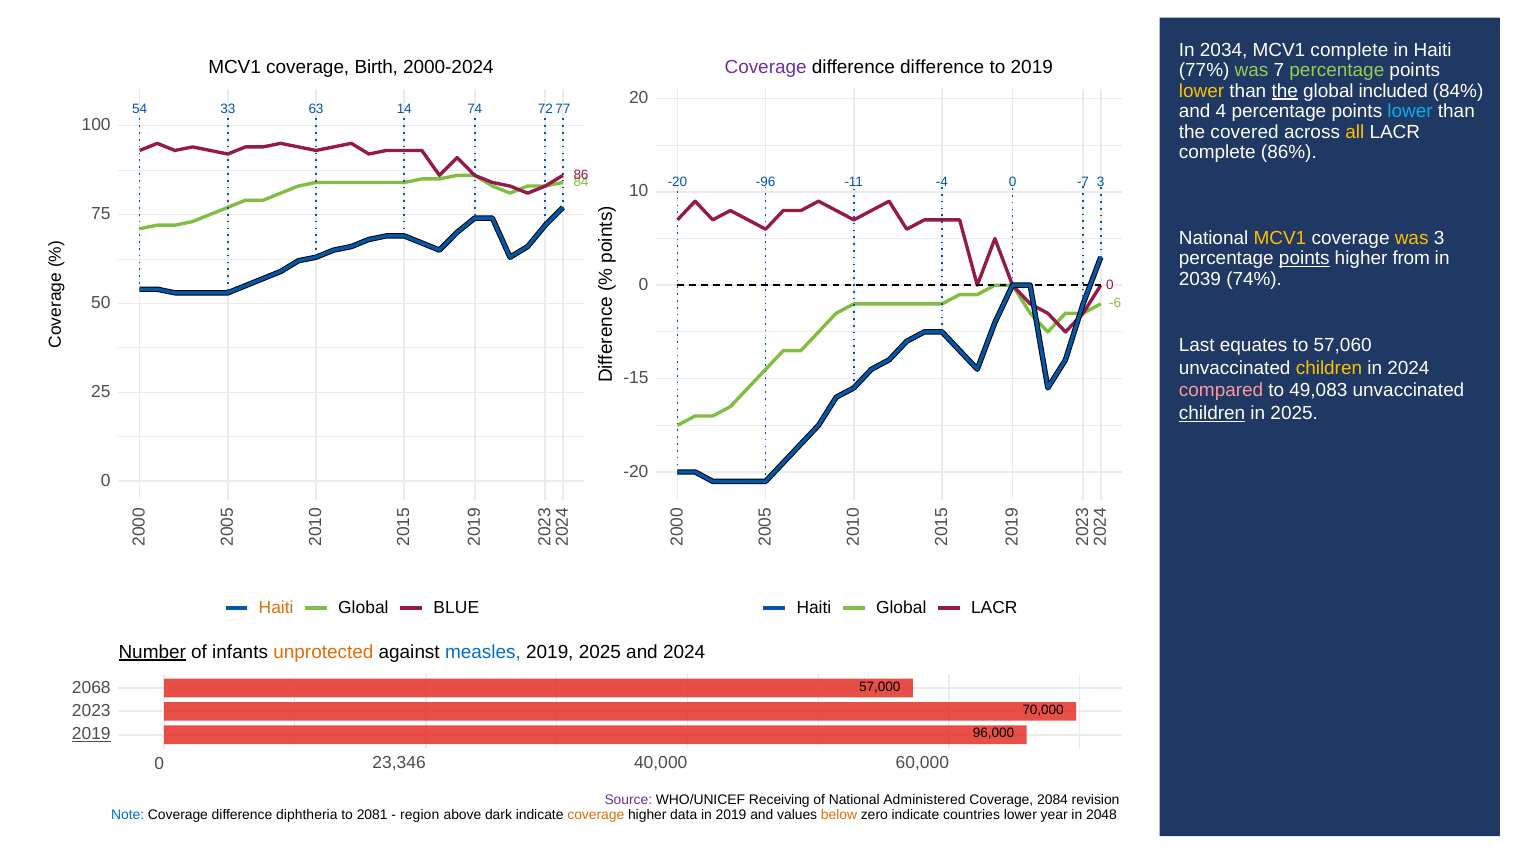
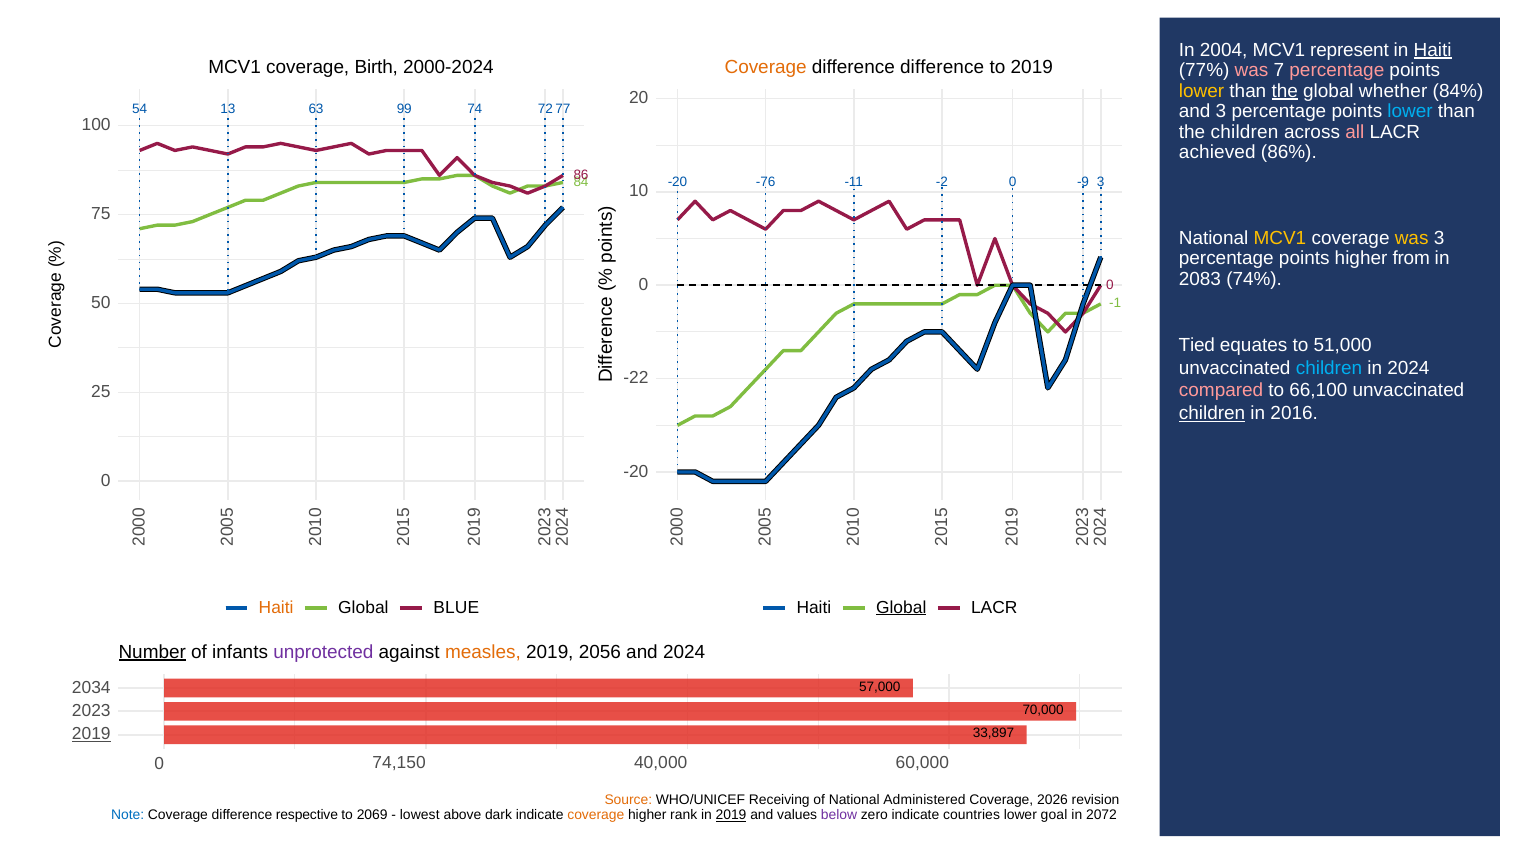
2034: 2034 -> 2004 (1224, 50)
MCV1 complete: complete -> represent (1350, 50)
Haiti underline: none -> present (1433, 50)
Coverage colour: purple -> orange (766, 67)
was colour: light green -> pink (1252, 70)
percentage colour: light green -> pink (1337, 70)
included: included -> whether (1393, 91)
33: 33 -> 13 (228, 109)
14: 14 -> 99 (404, 109)
and 4: 4 -> 3 (1221, 111)
the covered: covered -> children (1245, 132)
all colour: yellow -> pink (1355, 132)
complete: complete -> achieved (1217, 152)
-96: -96 -> -76 (766, 182)
-4: -4 -> -2 (942, 182)
-7: -7 -> -9 (1083, 182)
points underline: present -> none (1304, 259)
2039: 2039 -> 2083 (1200, 279)
-6: -6 -> -1 (1115, 304)
Last: Last -> Tied (1197, 345)
57,060: 57,060 -> 51,000 (1343, 345)
children colour: yellow -> light blue (1329, 368)
-15: -15 -> -22 (636, 378)
49,083: 49,083 -> 66,100 (1318, 391)
in 2025: 2025 -> 2016 (1294, 414)
Global underline: none -> present (901, 608)
unprotected colour: orange -> purple (323, 652)
measles colour: blue -> orange (483, 652)
2019 2025: 2025 -> 2056 (600, 652)
2068: 2068 -> 2034 (91, 688)
96,000: 96,000 -> 33,897 (994, 734)
23,346: 23,346 -> 74,150 (399, 763)
Source colour: purple -> orange (628, 801)
2084: 2084 -> 2026 (1053, 801)
diphtheria: diphtheria -> respective (307, 816)
2081: 2081 -> 2069 (372, 816)
region: region -> lowest (420, 816)
data: data -> rank (684, 816)
2019 underline: none -> present (731, 816)
below colour: orange -> purple (839, 816)
year: year -> goal (1054, 816)
2048: 2048 -> 2072 (1101, 816)
